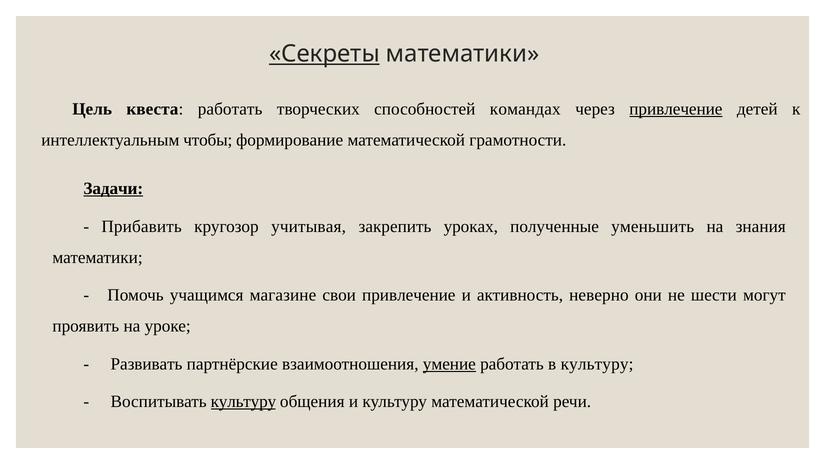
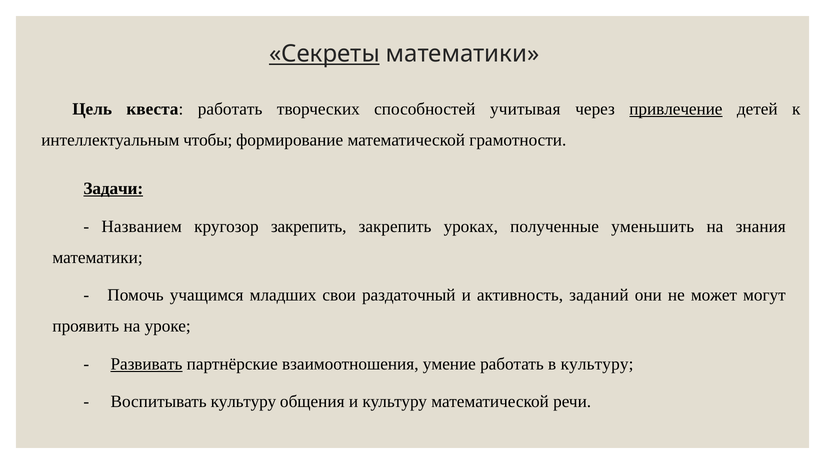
командах: командах -> учитывая (525, 109)
Прибавить: Прибавить -> Названием (142, 227)
кругозор учитывая: учитывая -> закрепить (309, 227)
магазине: магазине -> младших (283, 295)
свои привлечение: привлечение -> раздаточный (409, 295)
неверно: неверно -> заданий (599, 295)
шести: шести -> может (714, 295)
Развивать underline: none -> present (147, 364)
умение underline: present -> none (449, 364)
культуру underline: present -> none (243, 402)
